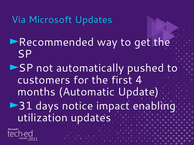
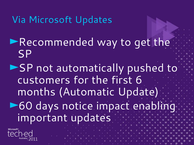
4: 4 -> 6 (139, 80)
31: 31 -> 60 (26, 106)
utilization: utilization -> important (42, 118)
